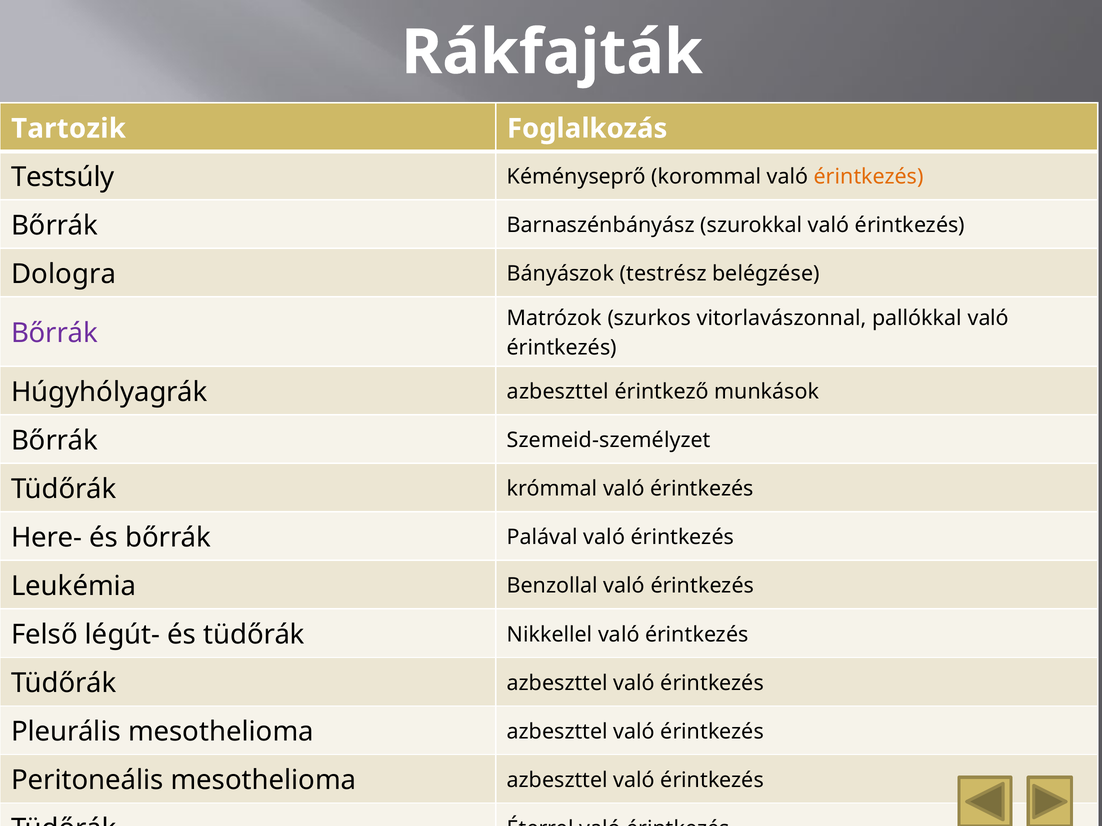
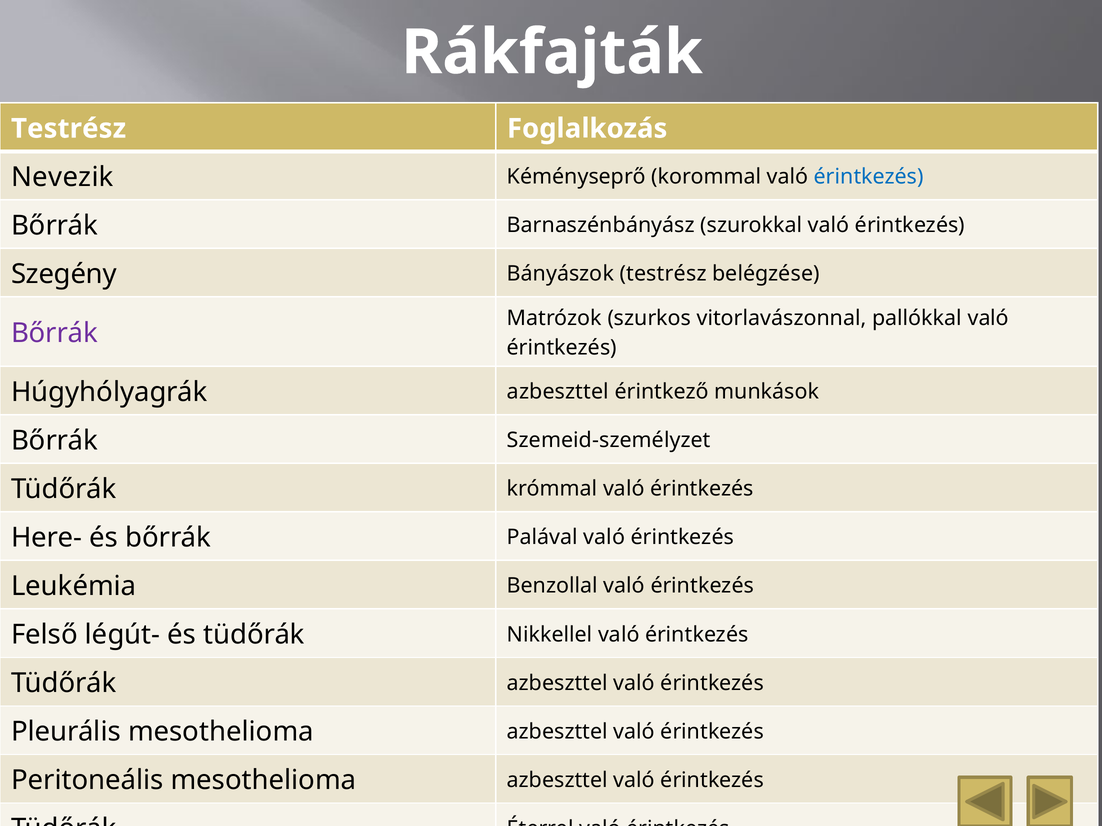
Tartozik: Tartozik -> Testrész (69, 129)
Testsúly: Testsúly -> Nevezik (62, 177)
érintkezés colour: orange -> blue (869, 177)
Dologra: Dologra -> Szegény (64, 274)
